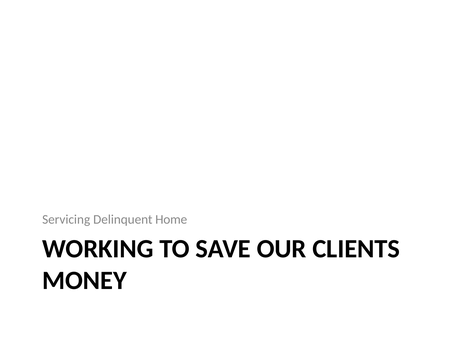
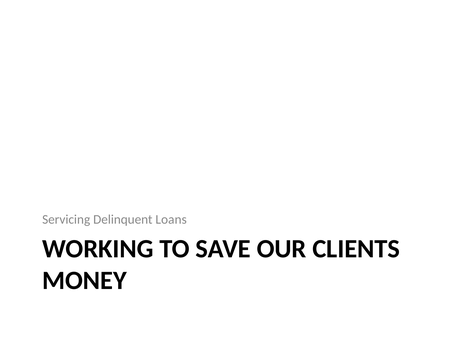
Home: Home -> Loans (171, 219)
